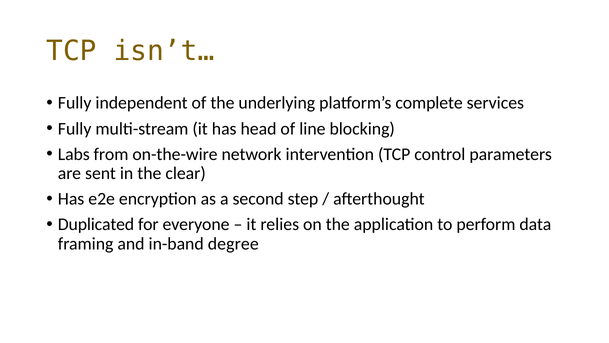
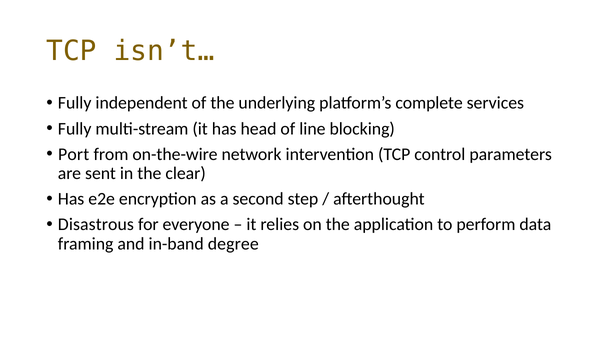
Labs: Labs -> Port (74, 154)
Duplicated: Duplicated -> Disastrous (96, 224)
